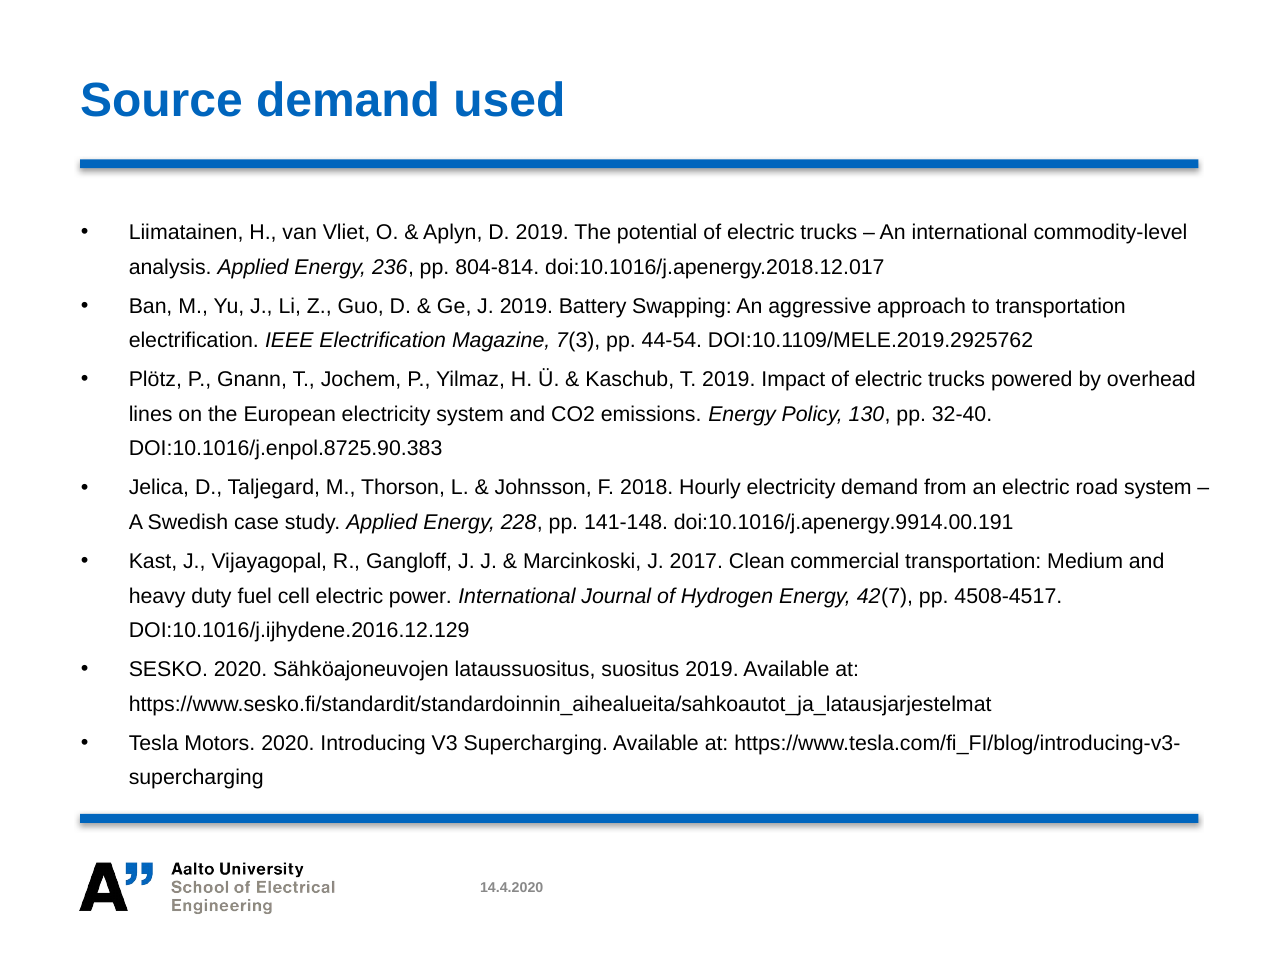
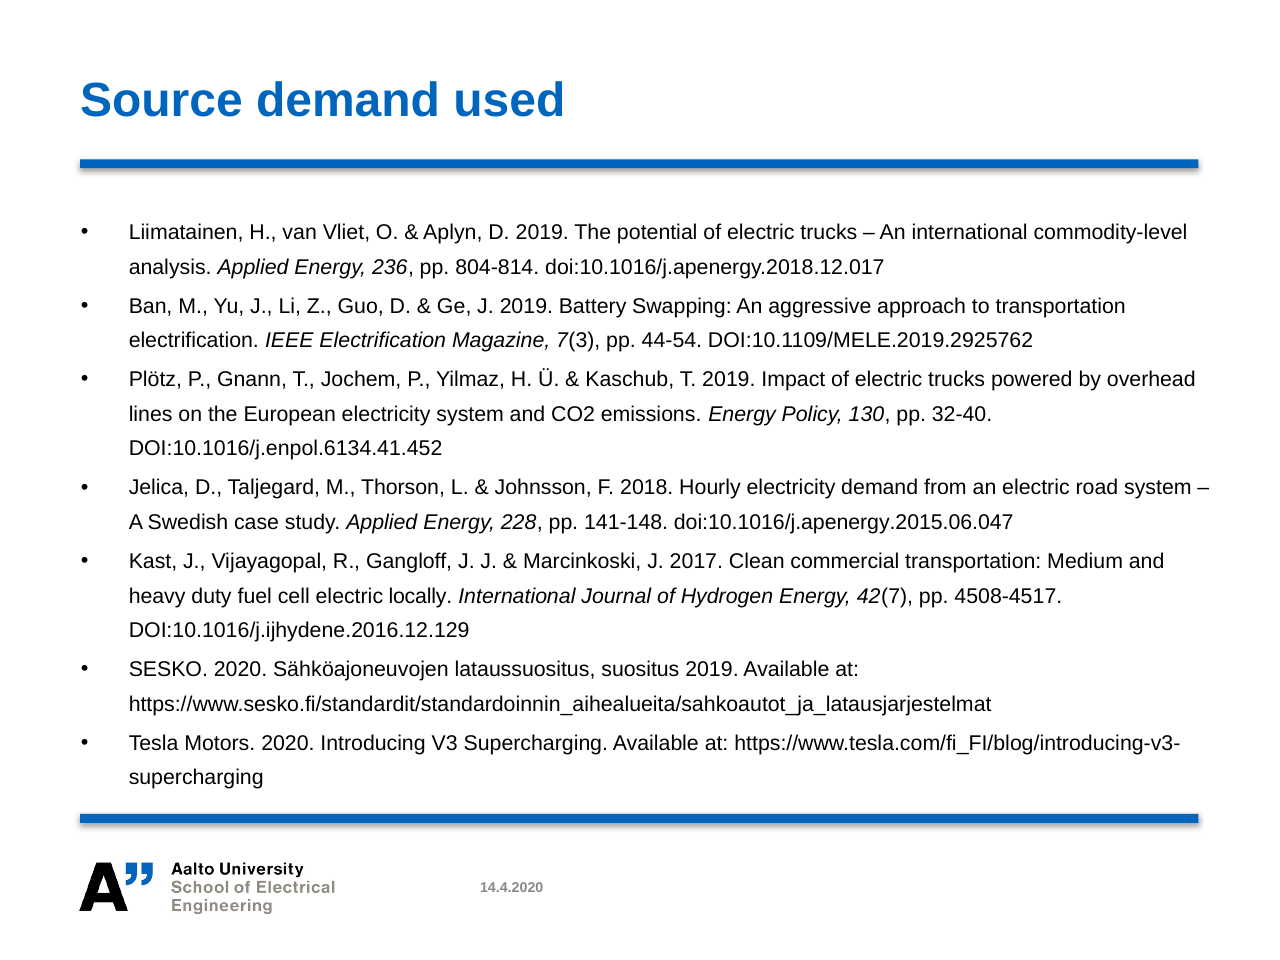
DOI:10.1016/j.enpol.8725.90.383: DOI:10.1016/j.enpol.8725.90.383 -> DOI:10.1016/j.enpol.6134.41.452 (286, 449)
doi:10.1016/j.apenergy.9914.00.191: doi:10.1016/j.apenergy.9914.00.191 -> doi:10.1016/j.apenergy.2015.06.047 (844, 522)
power: power -> locally (420, 596)
